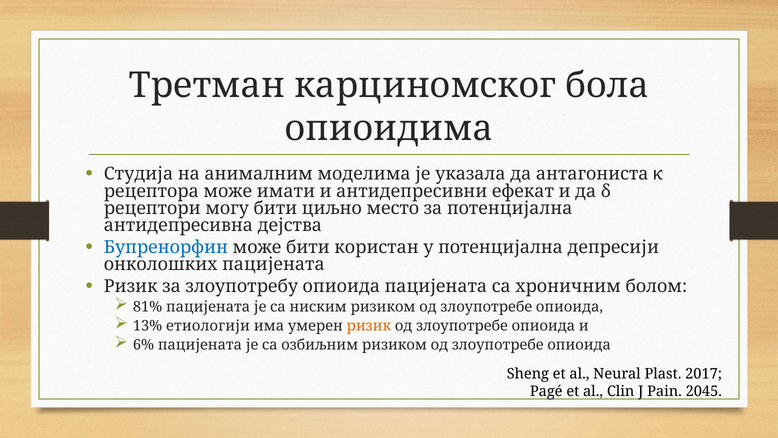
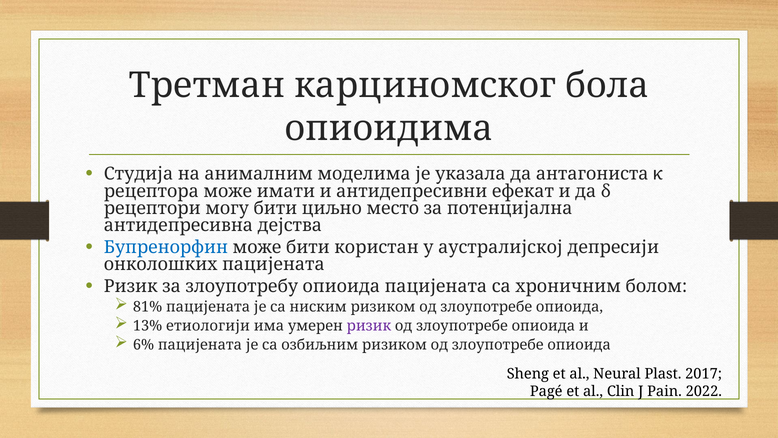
у потенцијална: потенцијална -> аустралијској (500, 247)
ризик colour: orange -> purple (369, 326)
2045: 2045 -> 2022 (704, 391)
